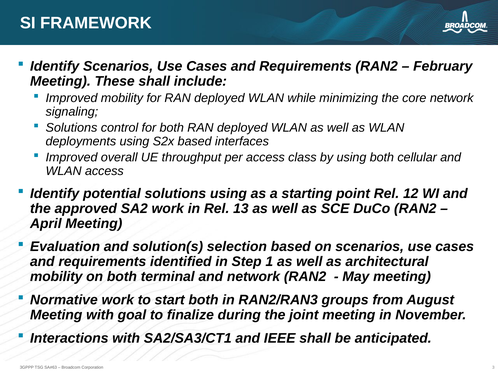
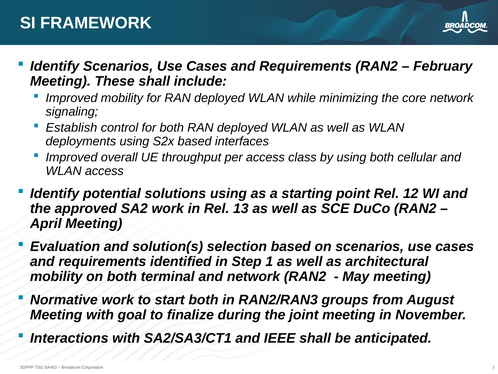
Solutions: Solutions -> Establish (71, 128)
